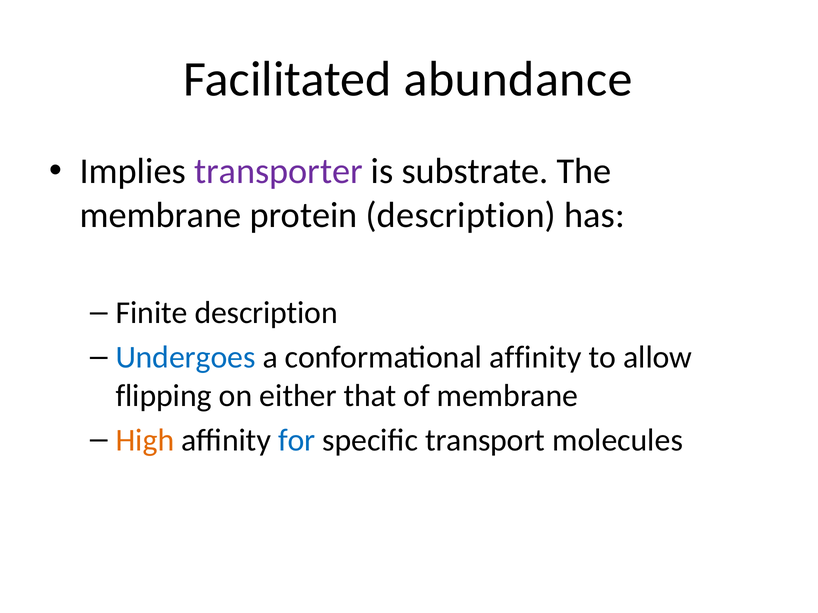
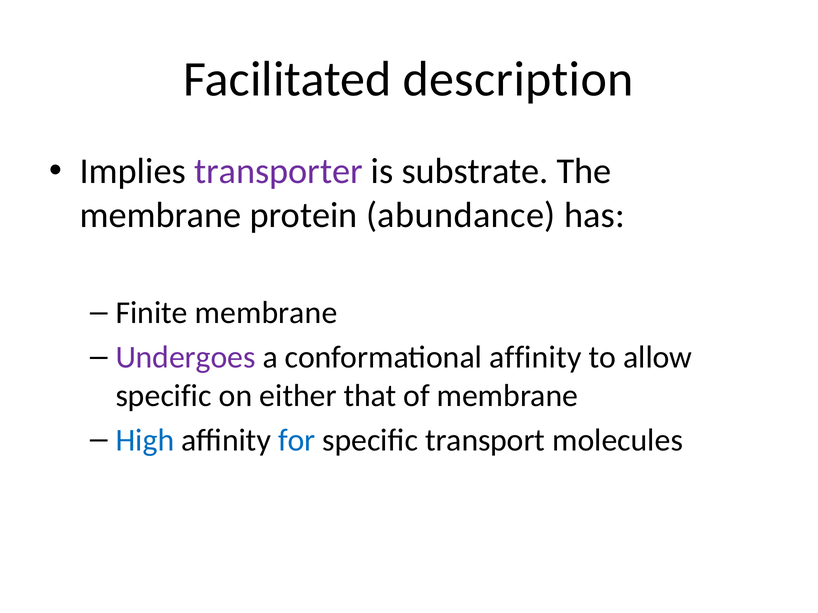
abundance: abundance -> description (518, 79)
protein description: description -> abundance (461, 215)
Finite description: description -> membrane (266, 313)
Undergoes colour: blue -> purple (186, 358)
flipping: flipping -> specific (164, 396)
High colour: orange -> blue (145, 440)
